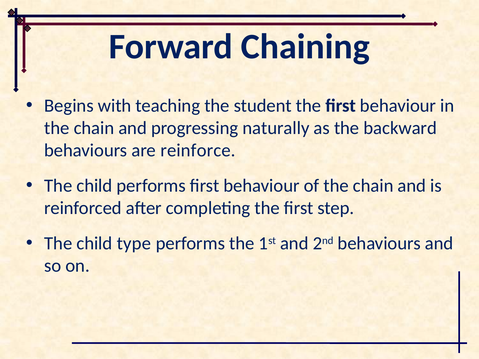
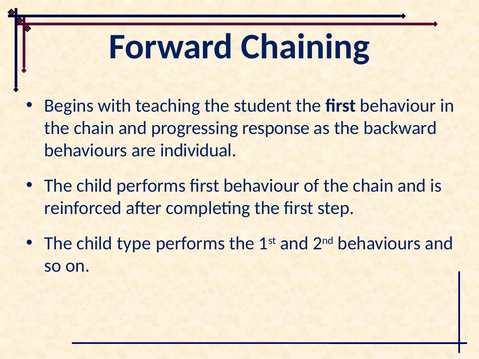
naturally: naturally -> response (276, 128)
reinforce: reinforce -> individual (198, 150)
